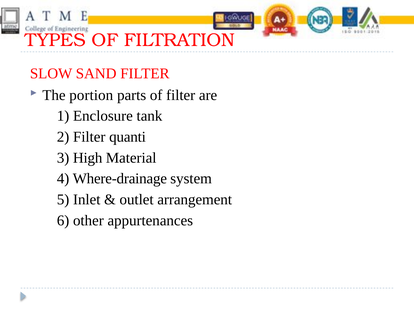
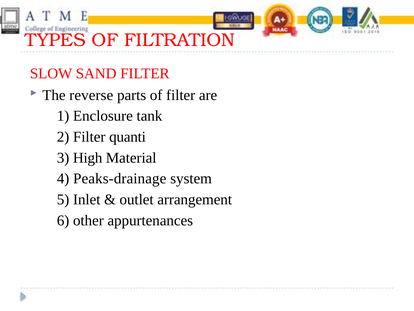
portion: portion -> reverse (91, 95)
Where-drainage: Where-drainage -> Peaks-drainage (120, 178)
